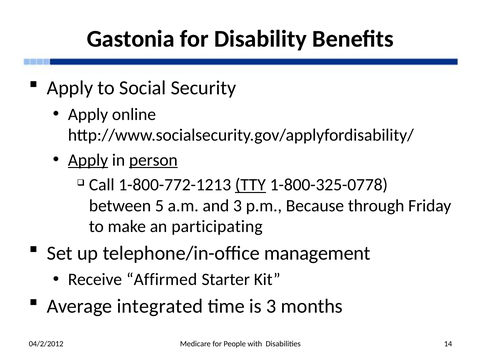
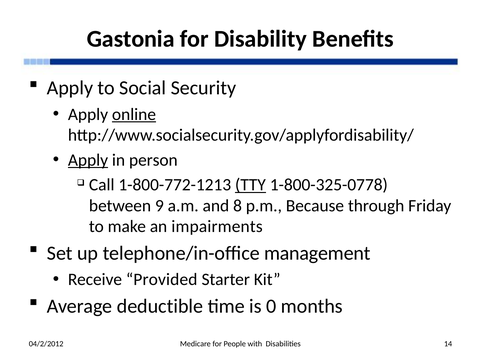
online underline: none -> present (134, 114)
person underline: present -> none (153, 160)
5: 5 -> 9 (159, 206)
and 3: 3 -> 8 (238, 206)
participating: participating -> impairments (217, 226)
Affirmed: Affirmed -> Provided (162, 279)
integrated: integrated -> deductible (160, 306)
is 3: 3 -> 0 (271, 306)
